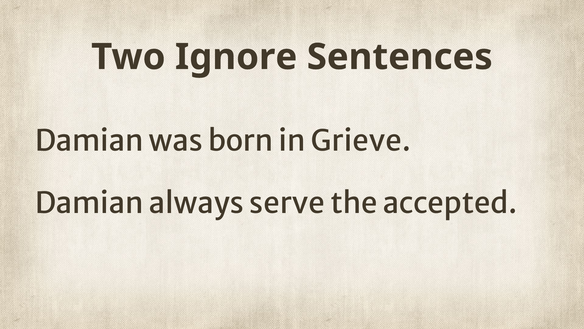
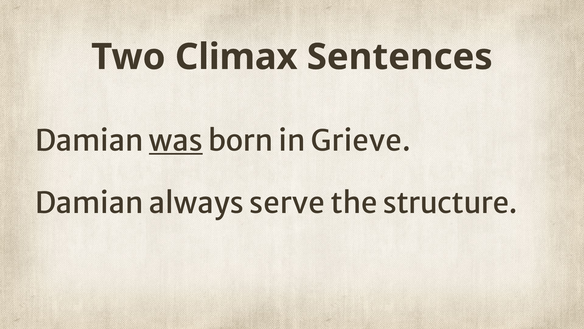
Ignore: Ignore -> Climax (236, 57)
was underline: none -> present (176, 141)
accepted: accepted -> structure (450, 203)
